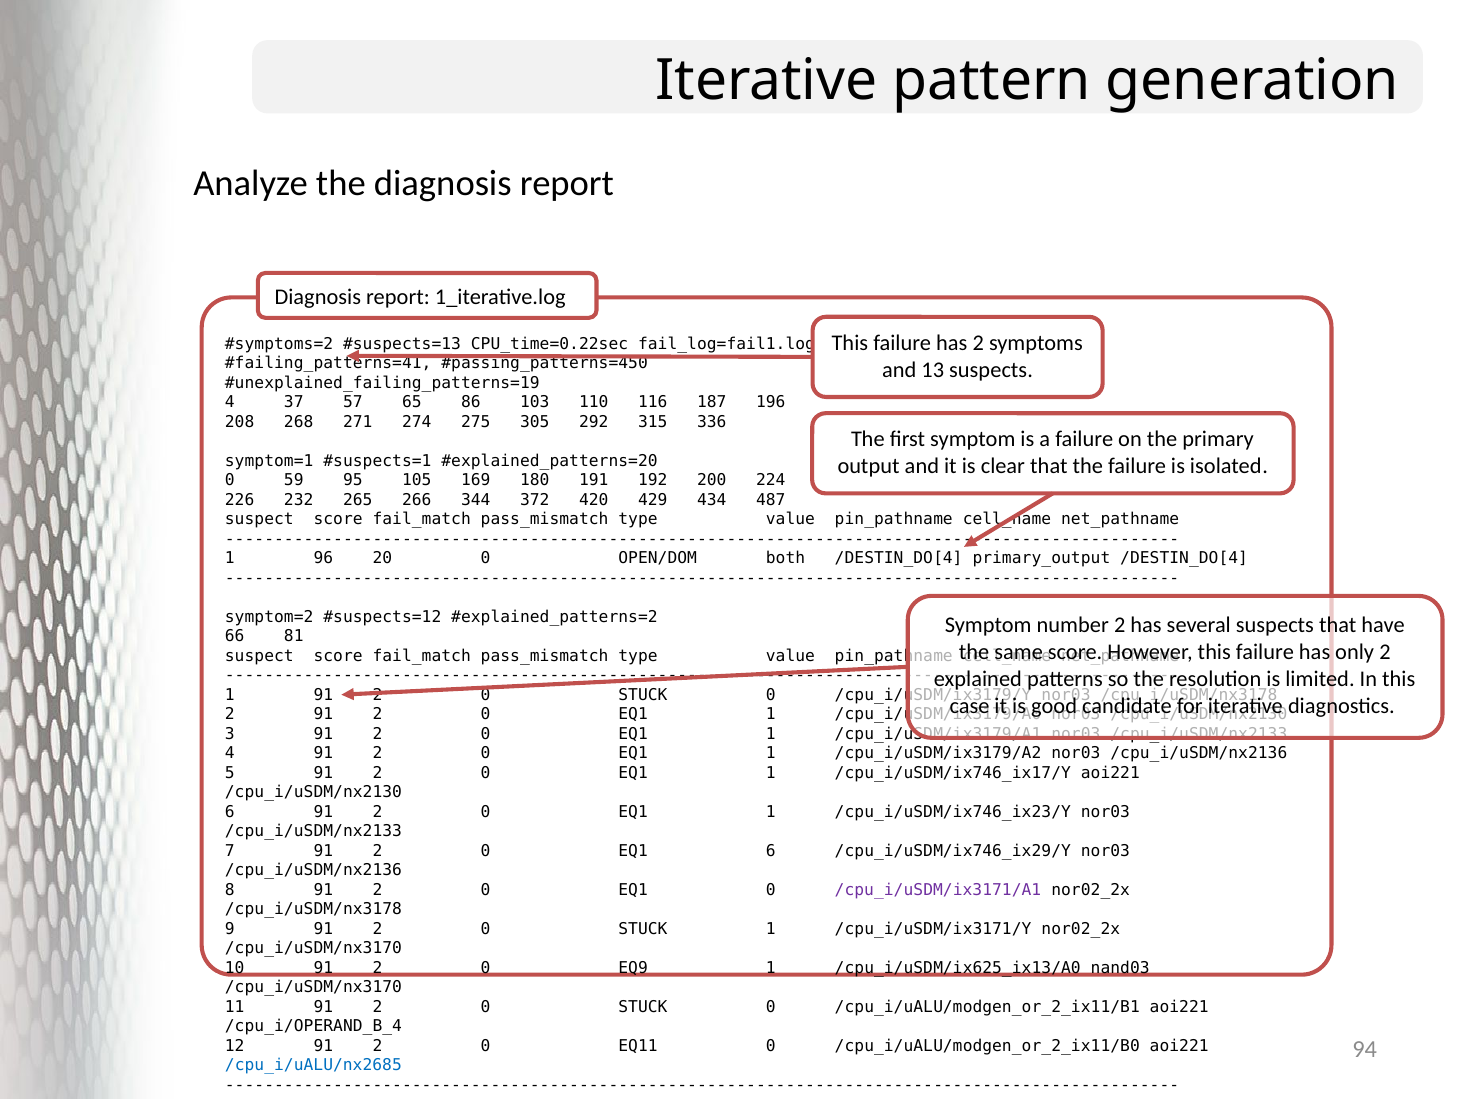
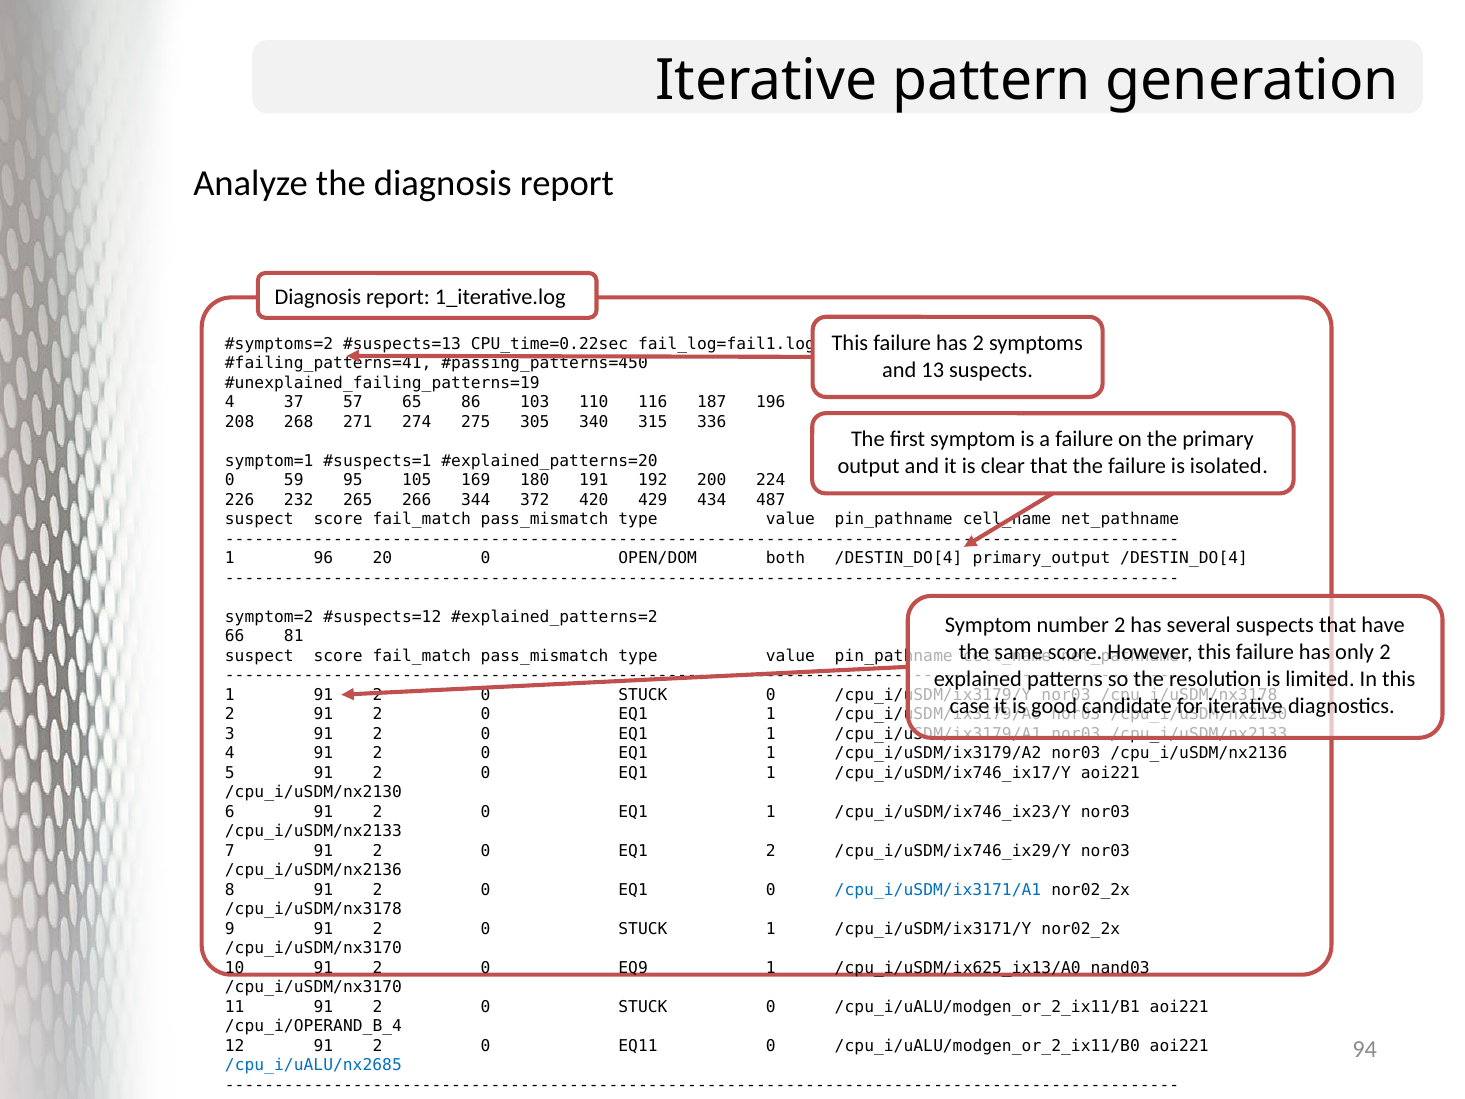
292: 292 -> 340 (594, 422)
EQ1 6: 6 -> 2 (771, 851)
/cpu_i/uSDM/ix3171/A1 colour: purple -> blue (938, 890)
